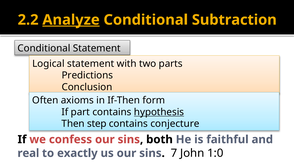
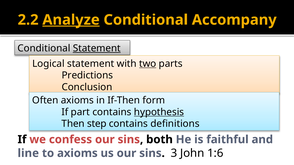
Subtraction: Subtraction -> Accompany (234, 20)
Statement underline: none -> present (97, 48)
two underline: none -> present (148, 64)
conjecture: conjecture -> definitions (175, 124)
real: real -> line (28, 154)
to exactly: exactly -> axioms (77, 154)
7: 7 -> 3 (174, 154)
1:0: 1:0 -> 1:6 (215, 154)
